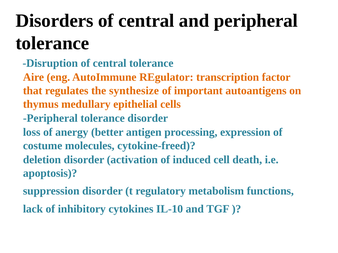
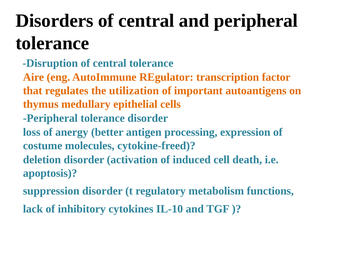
synthesize: synthesize -> utilization (134, 91)
